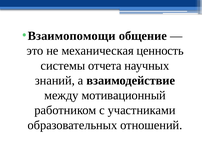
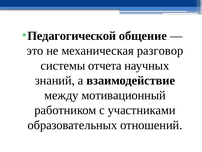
Взаимопомощи: Взаимопомощи -> Педагогической (72, 36)
ценность: ценность -> разговор (160, 51)
